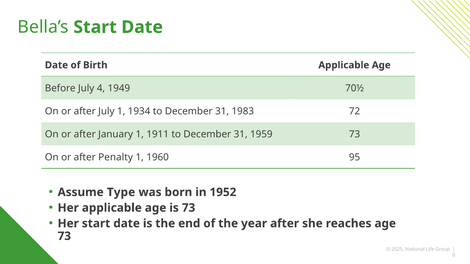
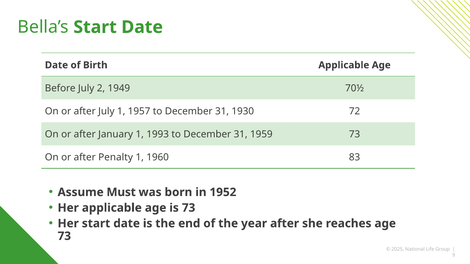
4: 4 -> 2 (101, 88)
1934: 1934 -> 1957 (139, 112)
1983: 1983 -> 1930 (243, 112)
1911: 1911 -> 1993 (158, 135)
95: 95 -> 83 (355, 158)
Type: Type -> Must (121, 192)
